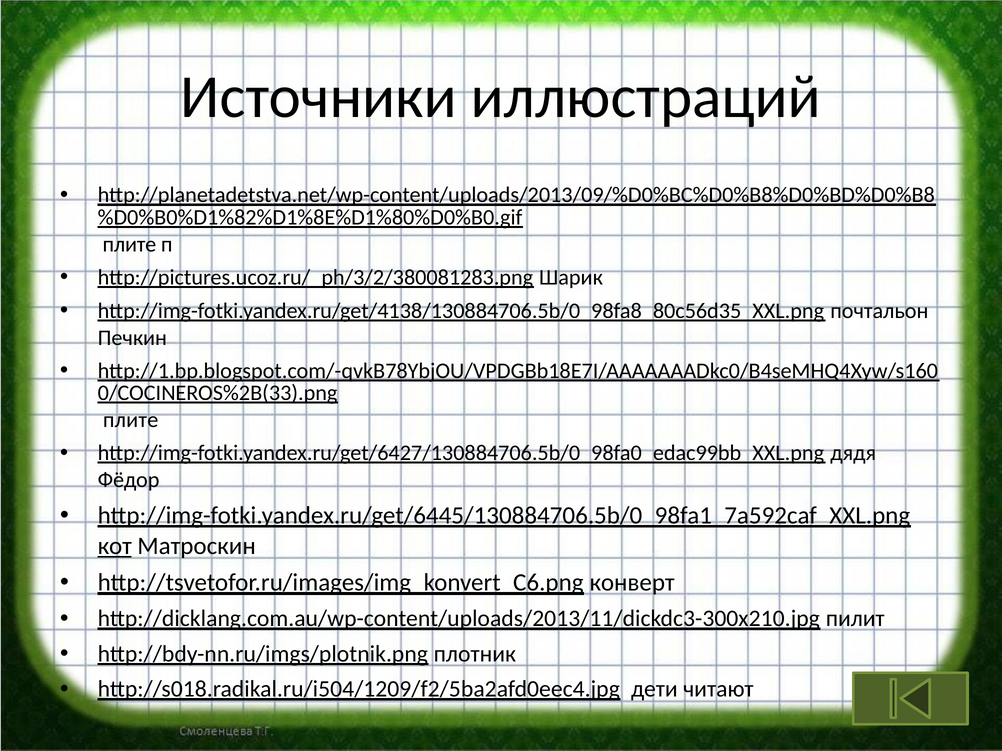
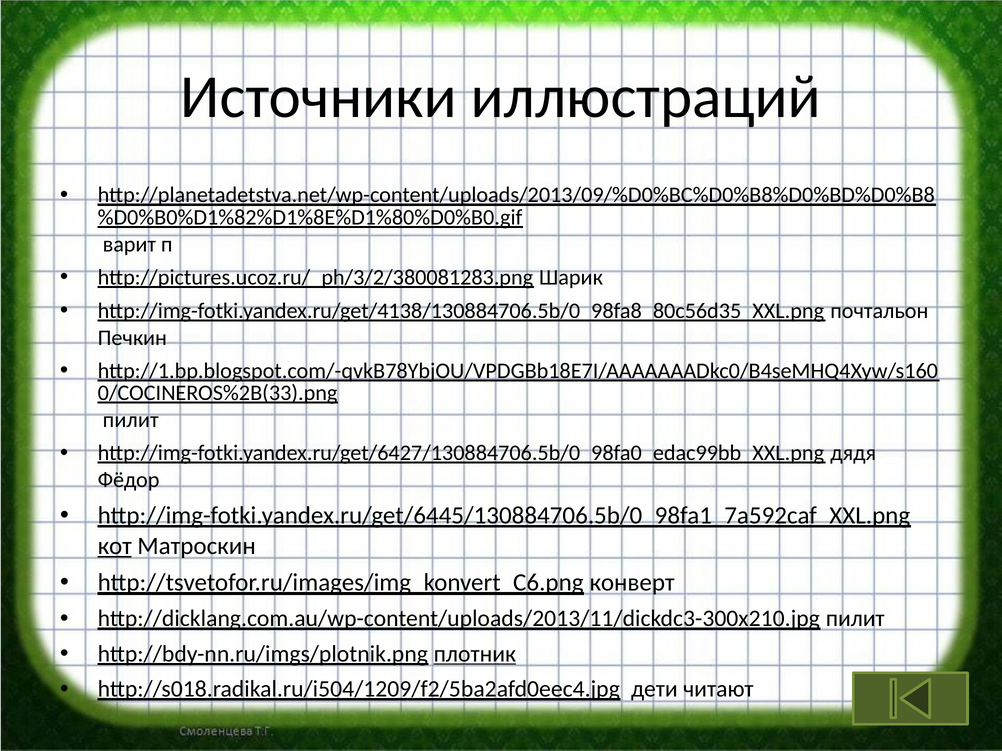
плите: плите -> варит (129, 245)
плите: плите -> пилит (131, 420)
плотник underline: none -> present (475, 654)
